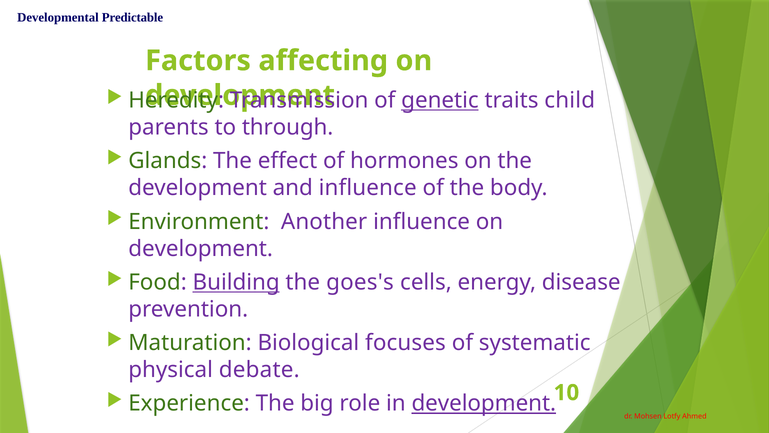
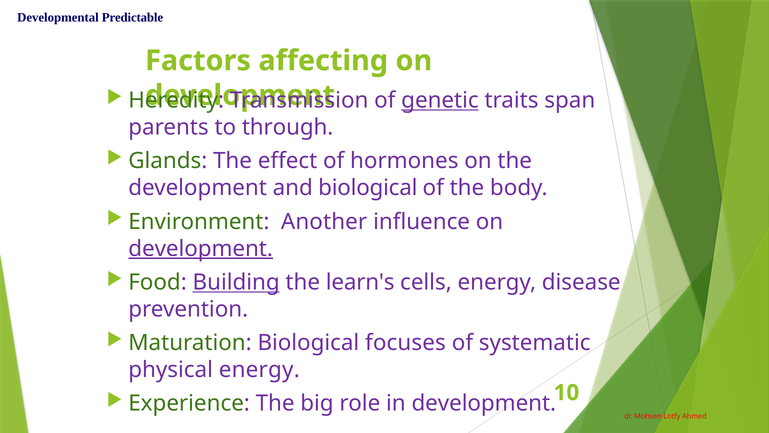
child: child -> span (570, 100)
and influence: influence -> biological (368, 188)
development underline: none -> present (201, 248)
goes's: goes's -> learn's (360, 282)
physical debate: debate -> energy (259, 370)
development underline: present -> none (484, 403)
